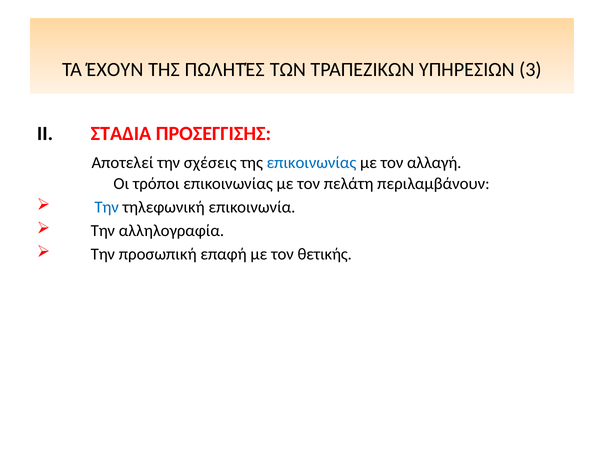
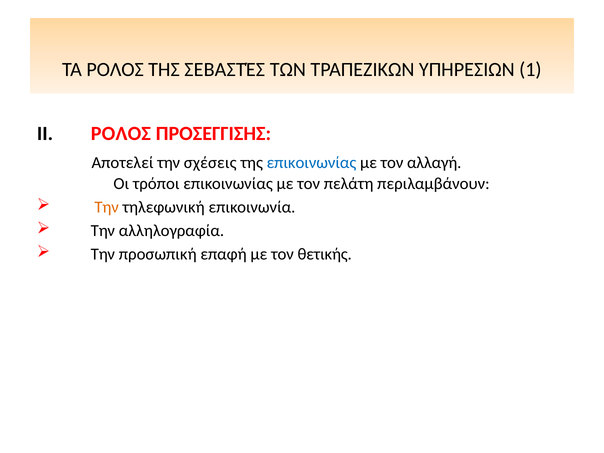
ΤΑ ΈΧΟΥΝ: ΈΧΟΥΝ -> ΡΟΛΟΣ (115, 69)
ΠΩΛΗΤΈΣ: ΠΩΛΗΤΈΣ -> ΣΕΒΑΣΤΈΣ (225, 69)
3: 3 -> 1 (530, 69)
ΣΤΑΔΙΑ: ΣΤΑΔΙΑ -> ΡΟΛΟΣ (121, 134)
Την colour: blue -> orange (107, 207)
